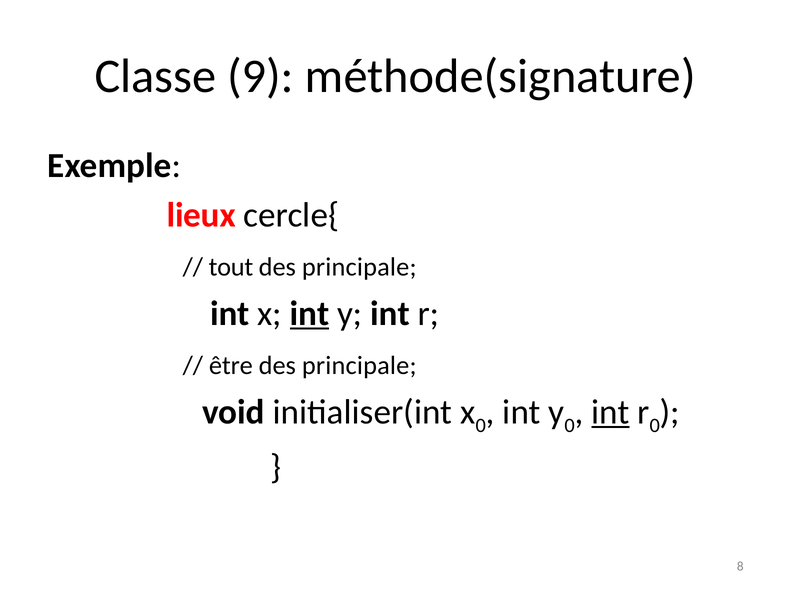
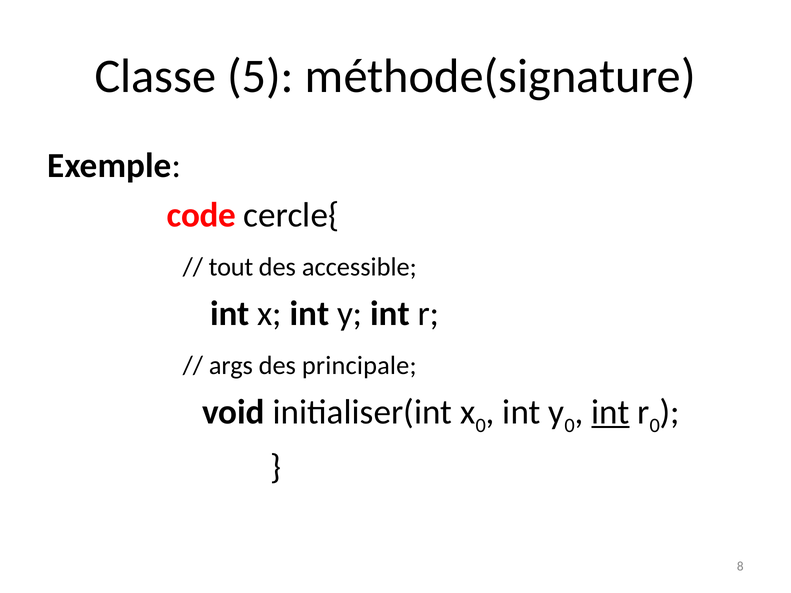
9: 9 -> 5 (261, 77)
lieux: lieux -> code (201, 215)
principale: principale -> accessible (359, 267)
int underline: present -> none (310, 314)
être: être -> args (231, 366)
